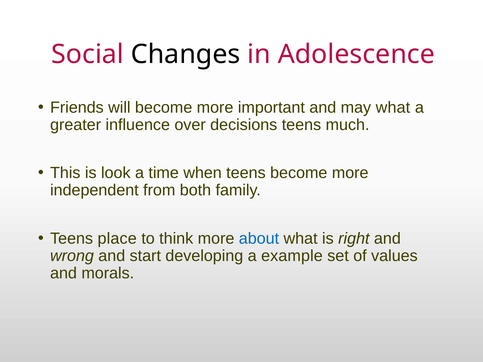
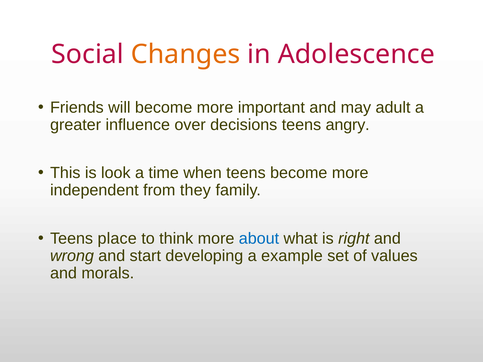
Changes colour: black -> orange (186, 54)
may what: what -> adult (393, 107)
much: much -> angry (348, 125)
both: both -> they (195, 190)
